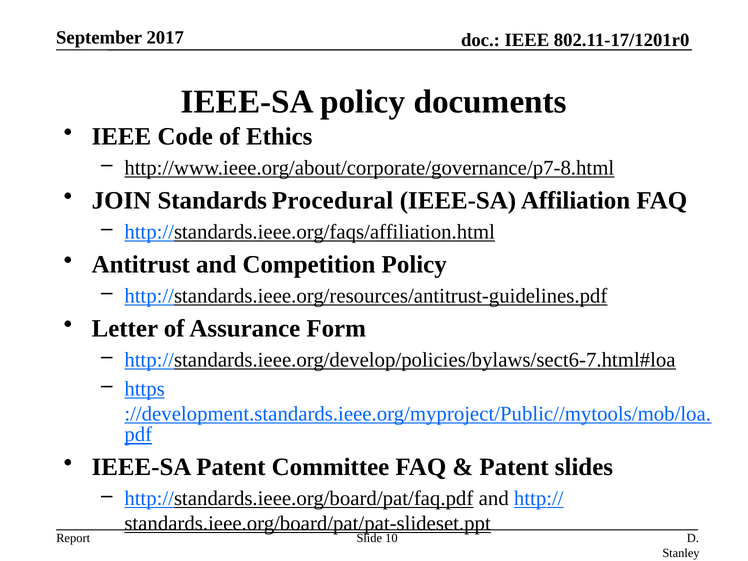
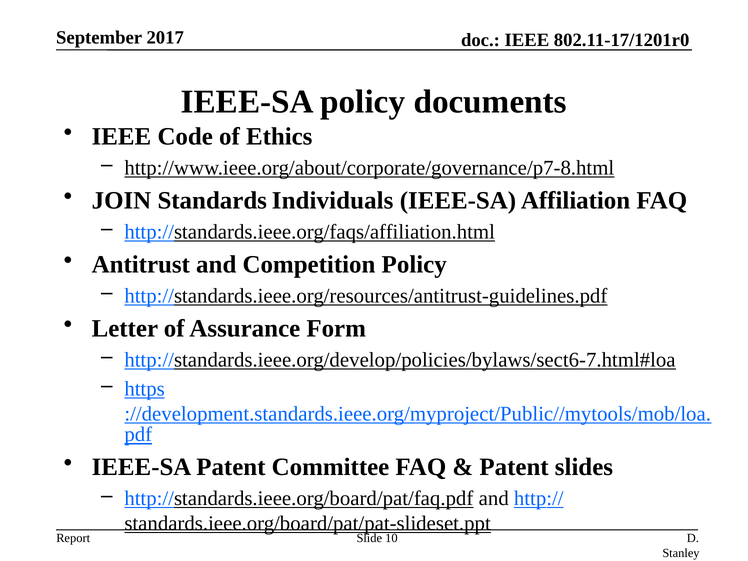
Procedural: Procedural -> Individuals (333, 200)
